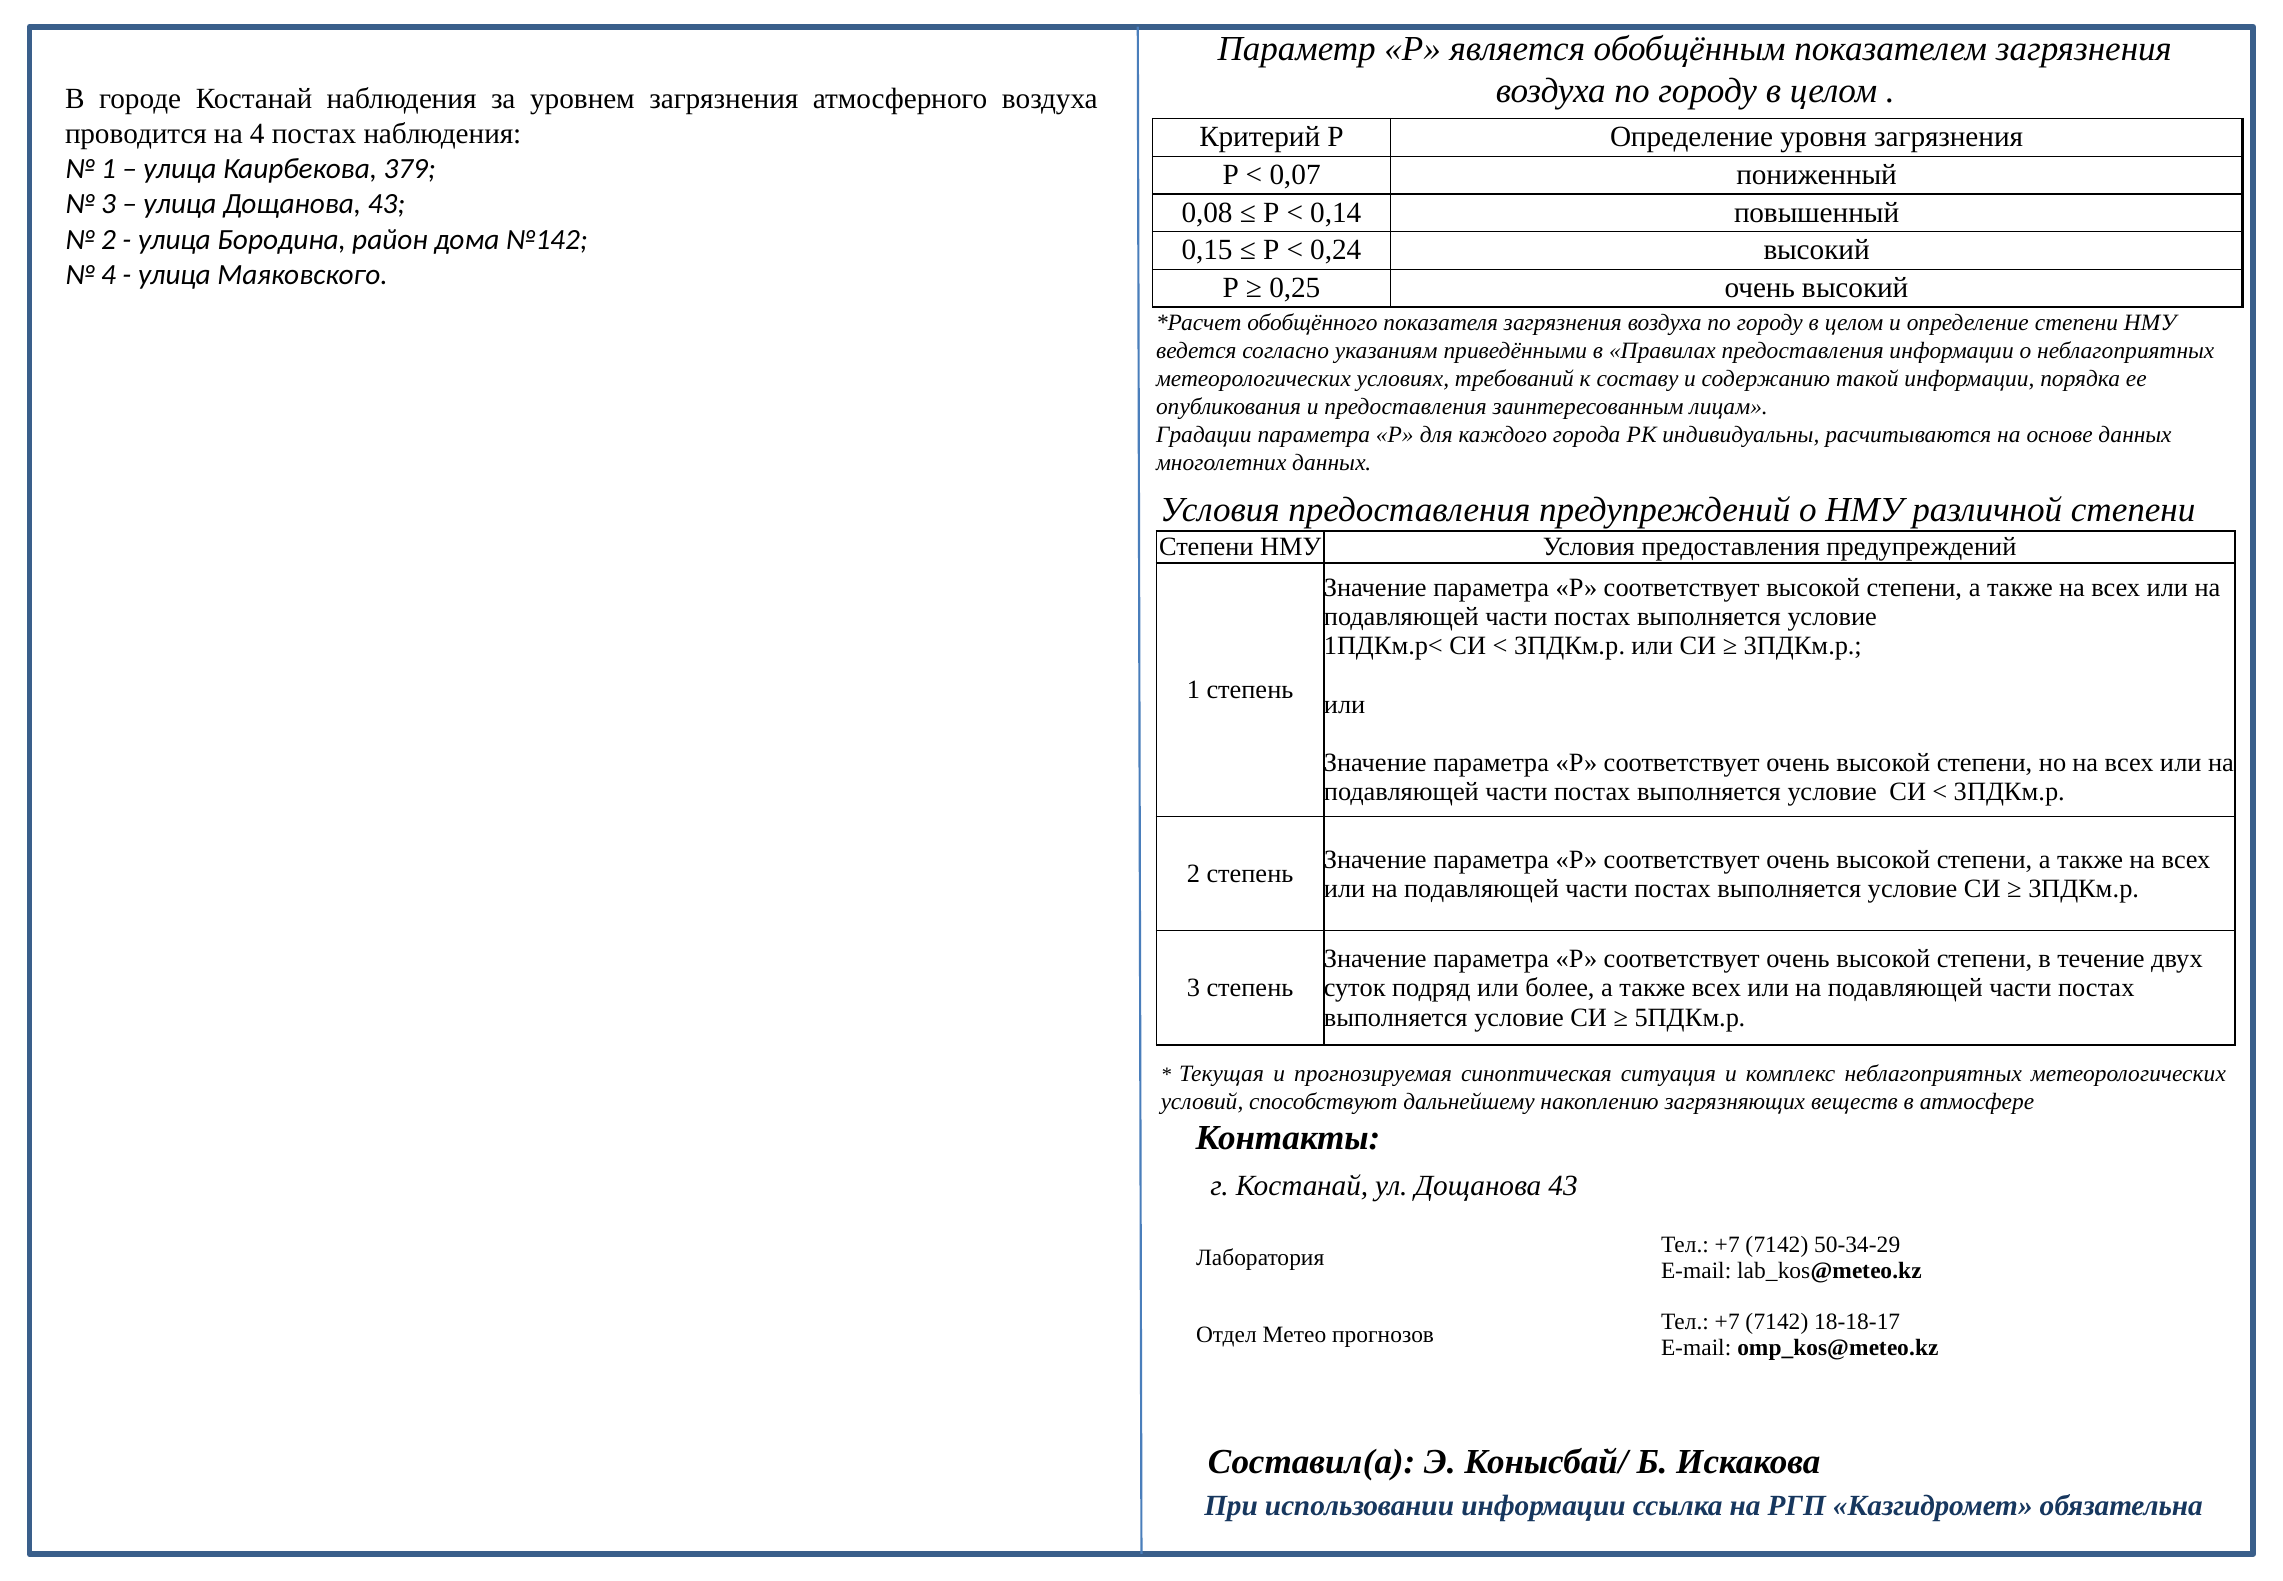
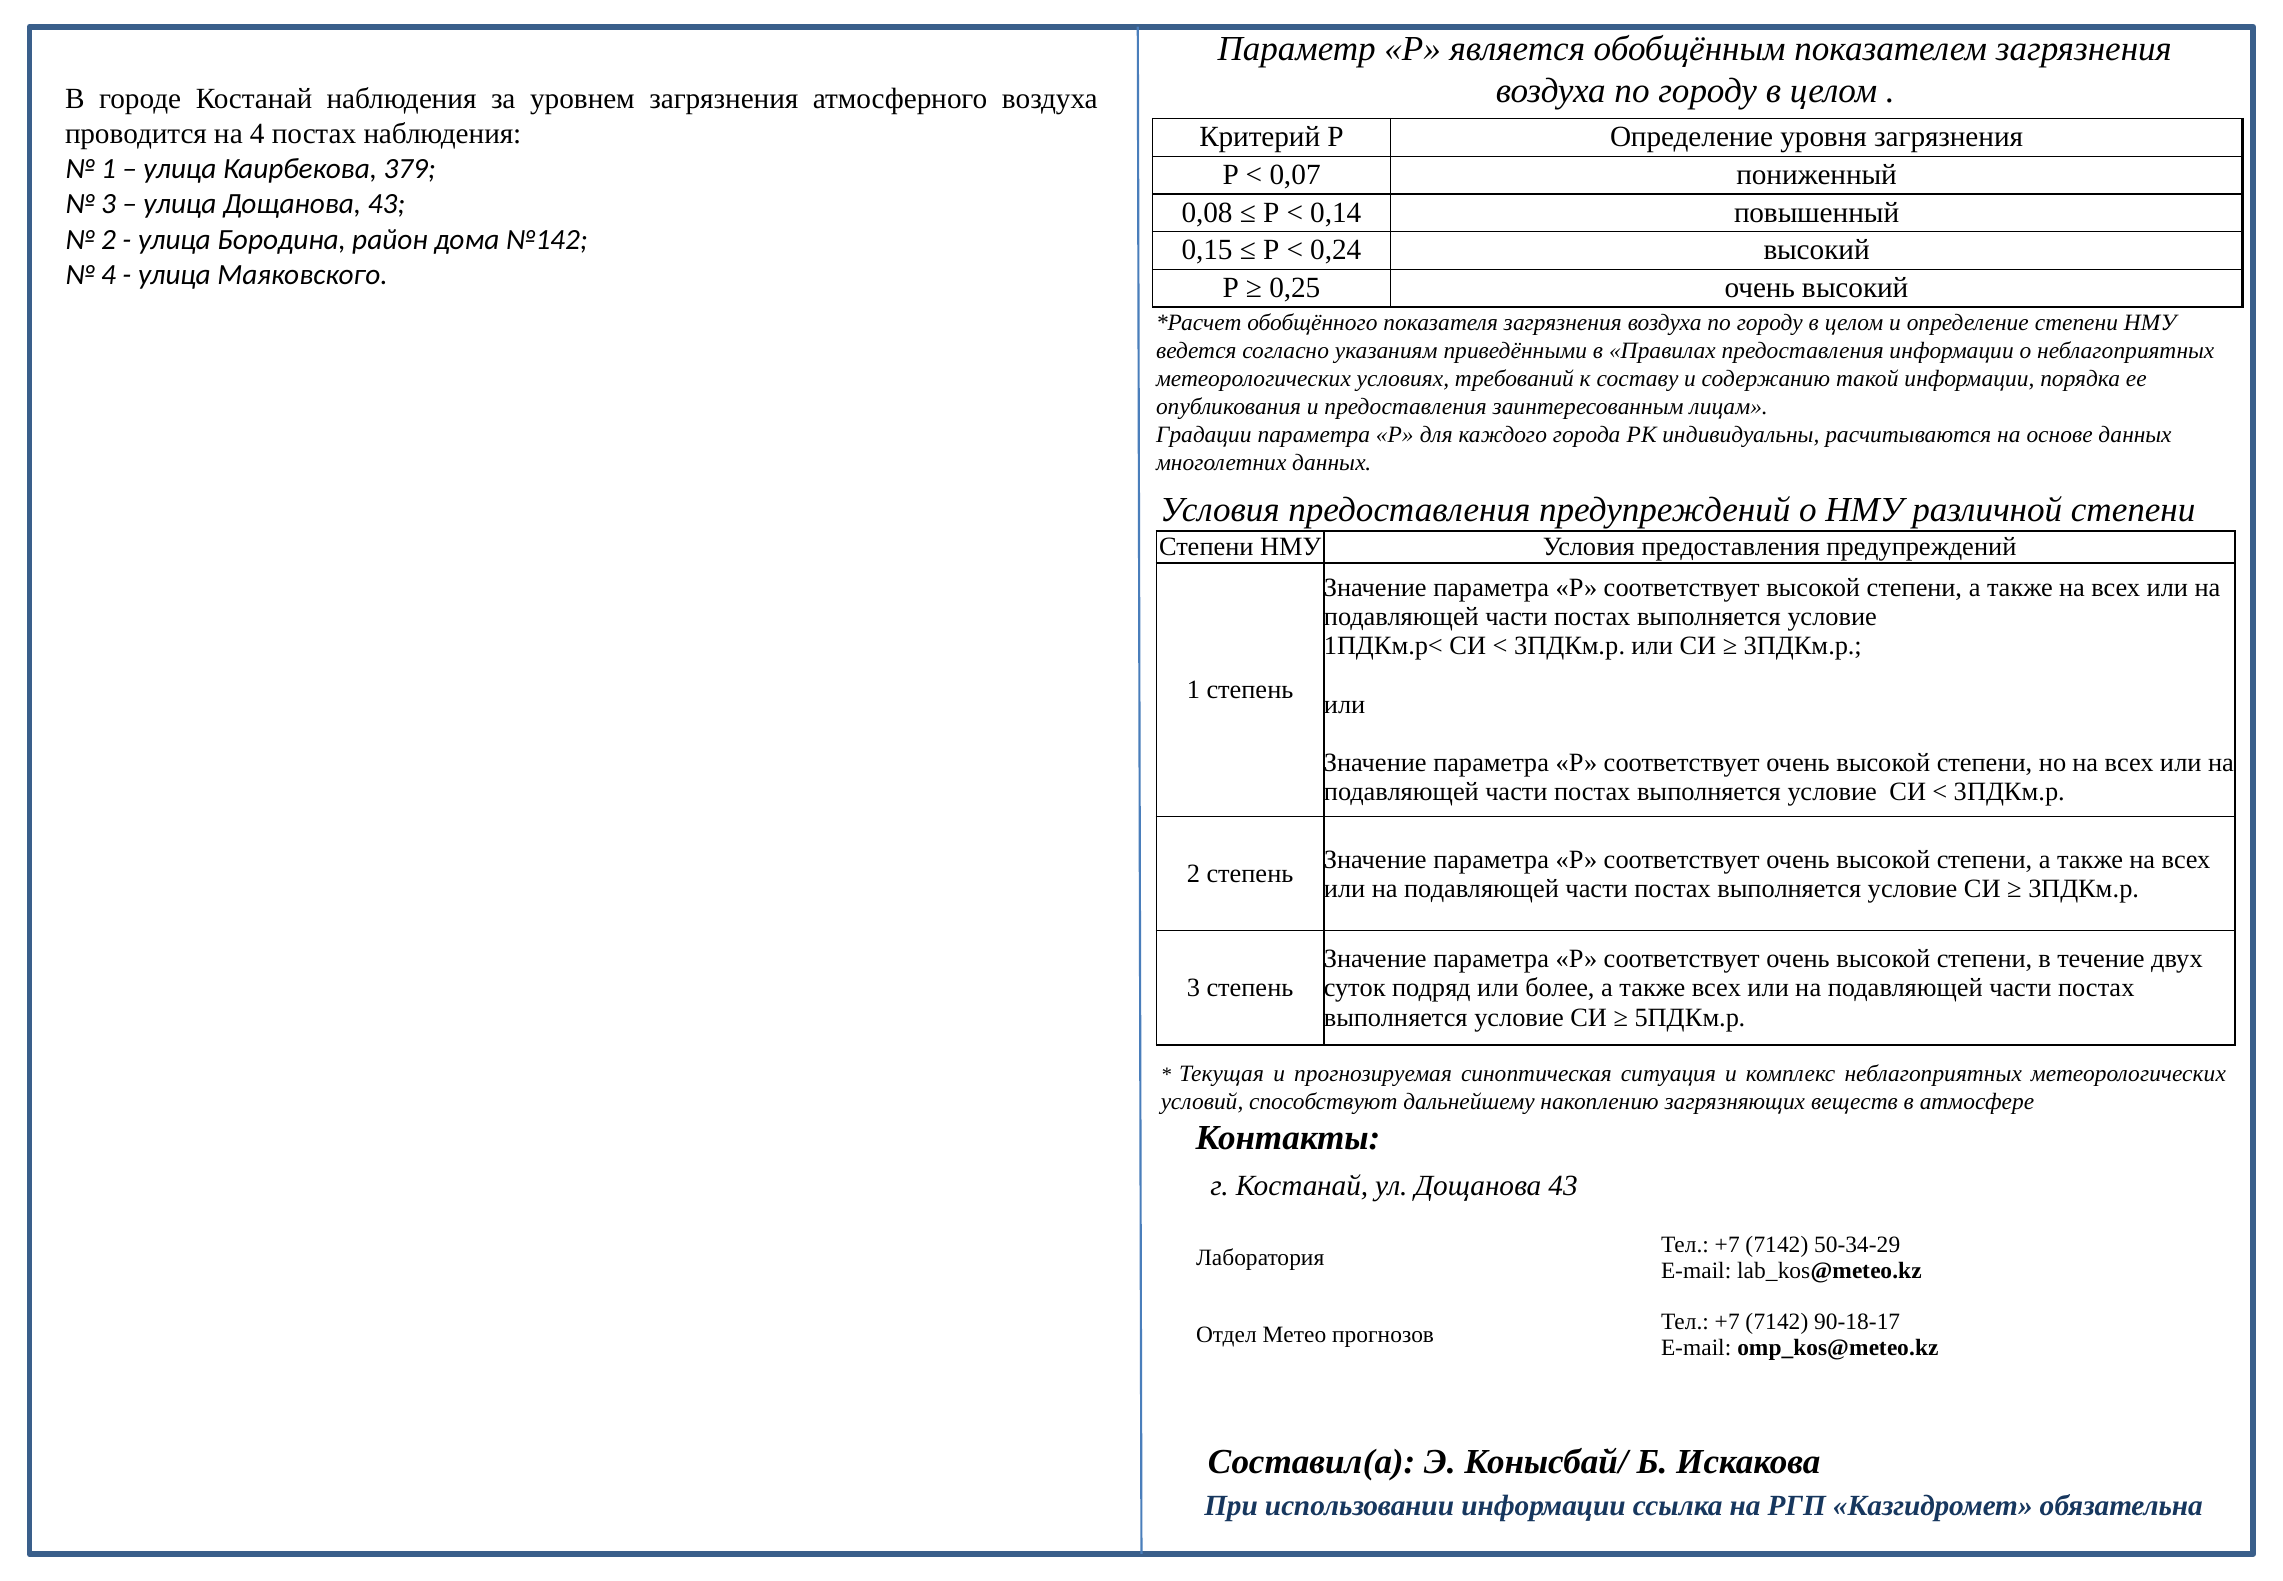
18-18-17: 18-18-17 -> 90-18-17 (1857, 1322)
